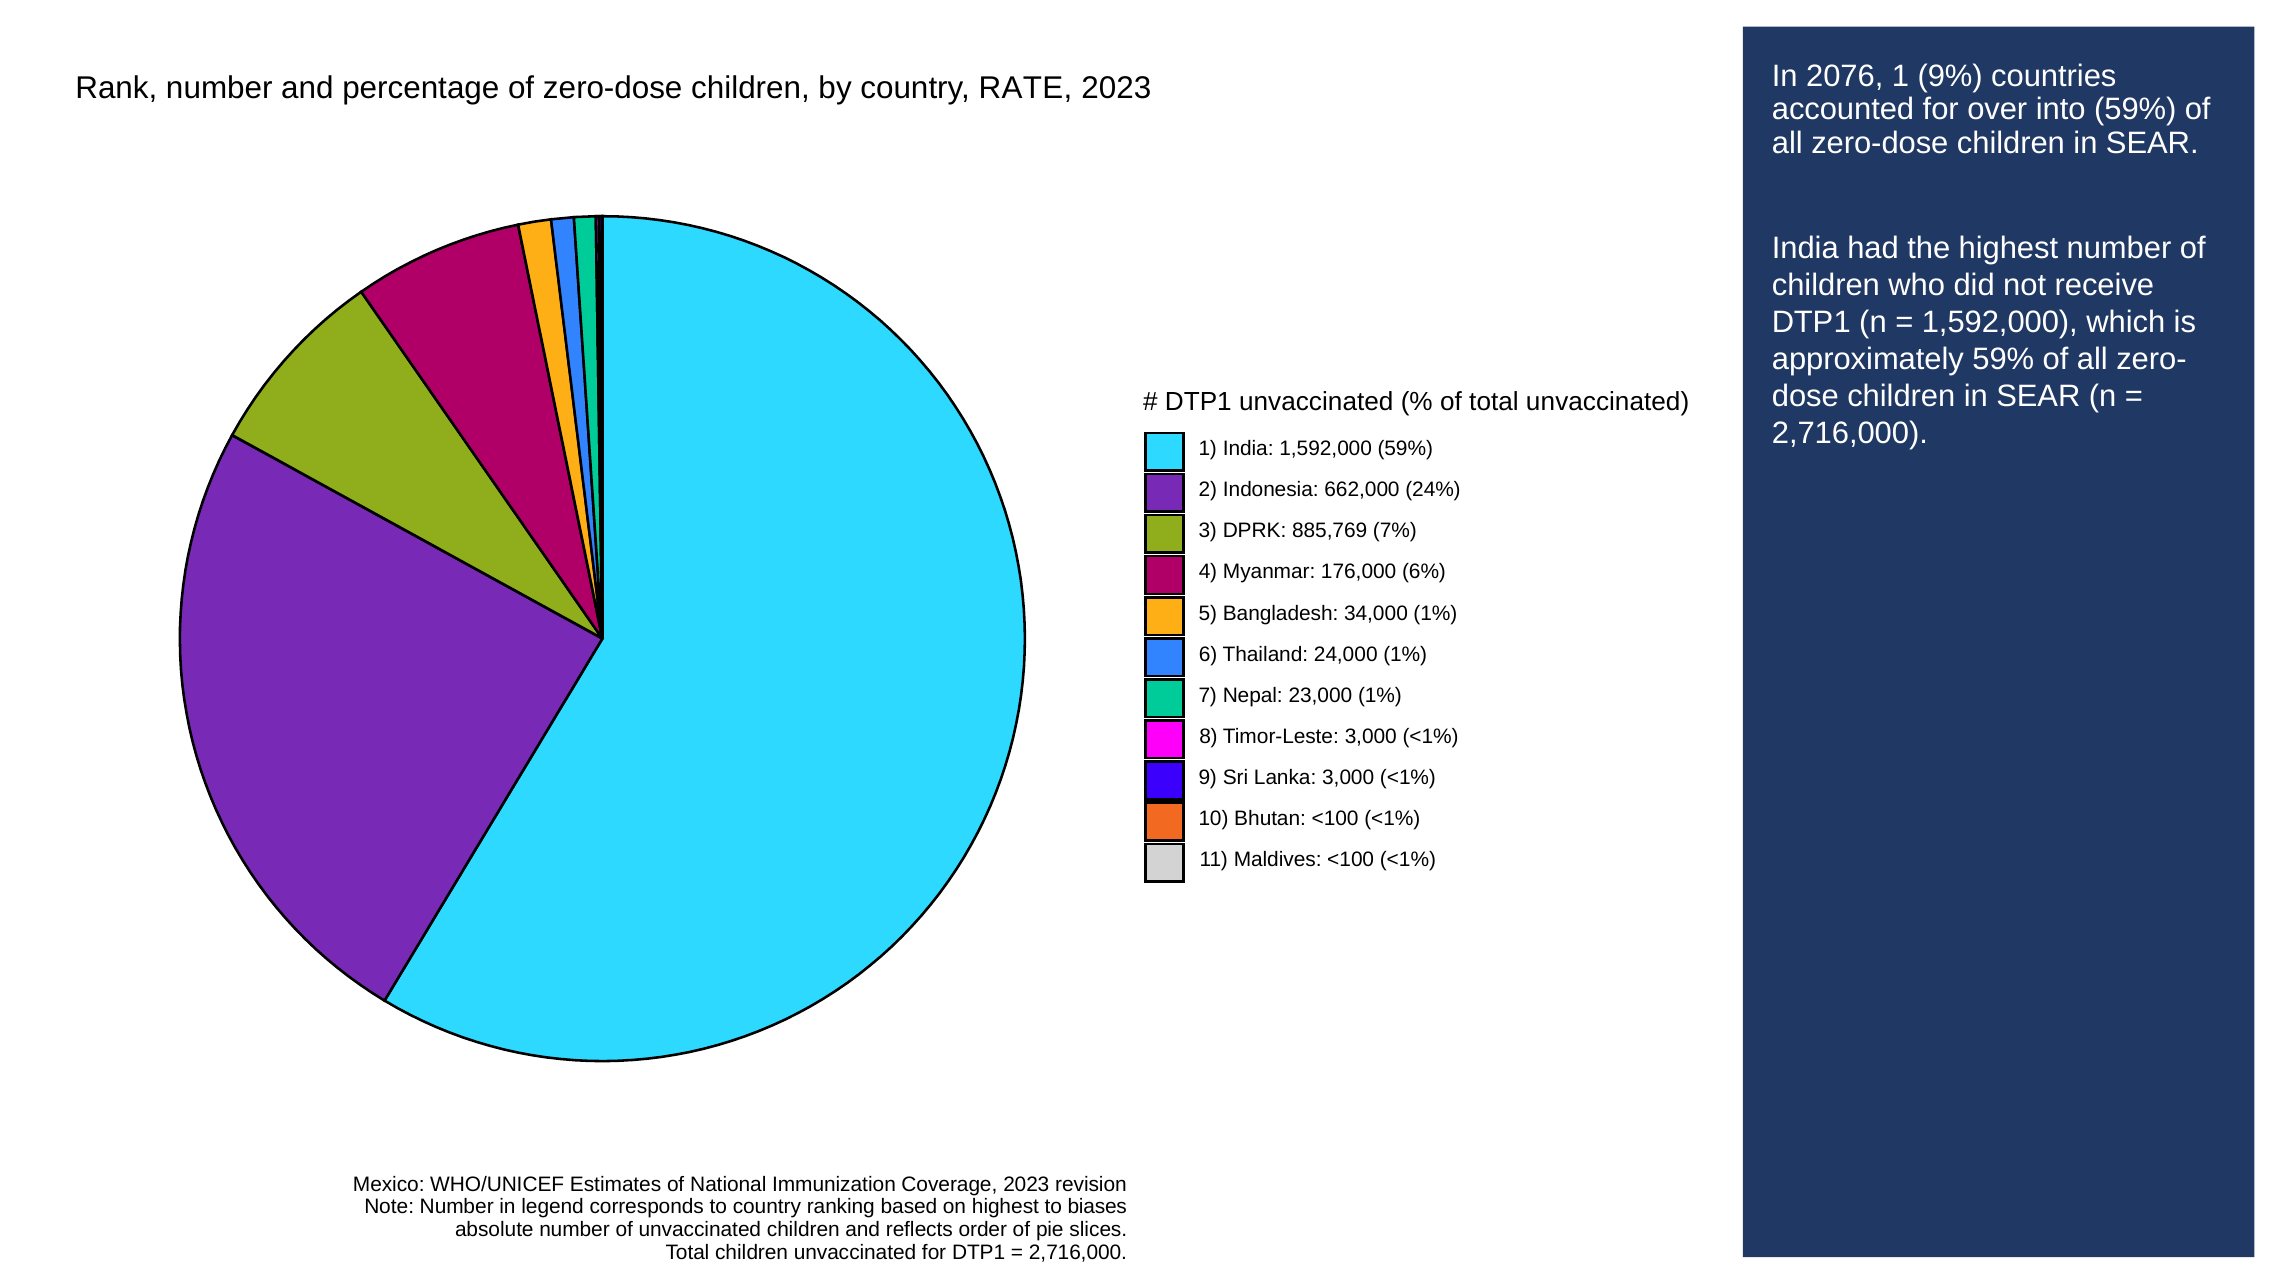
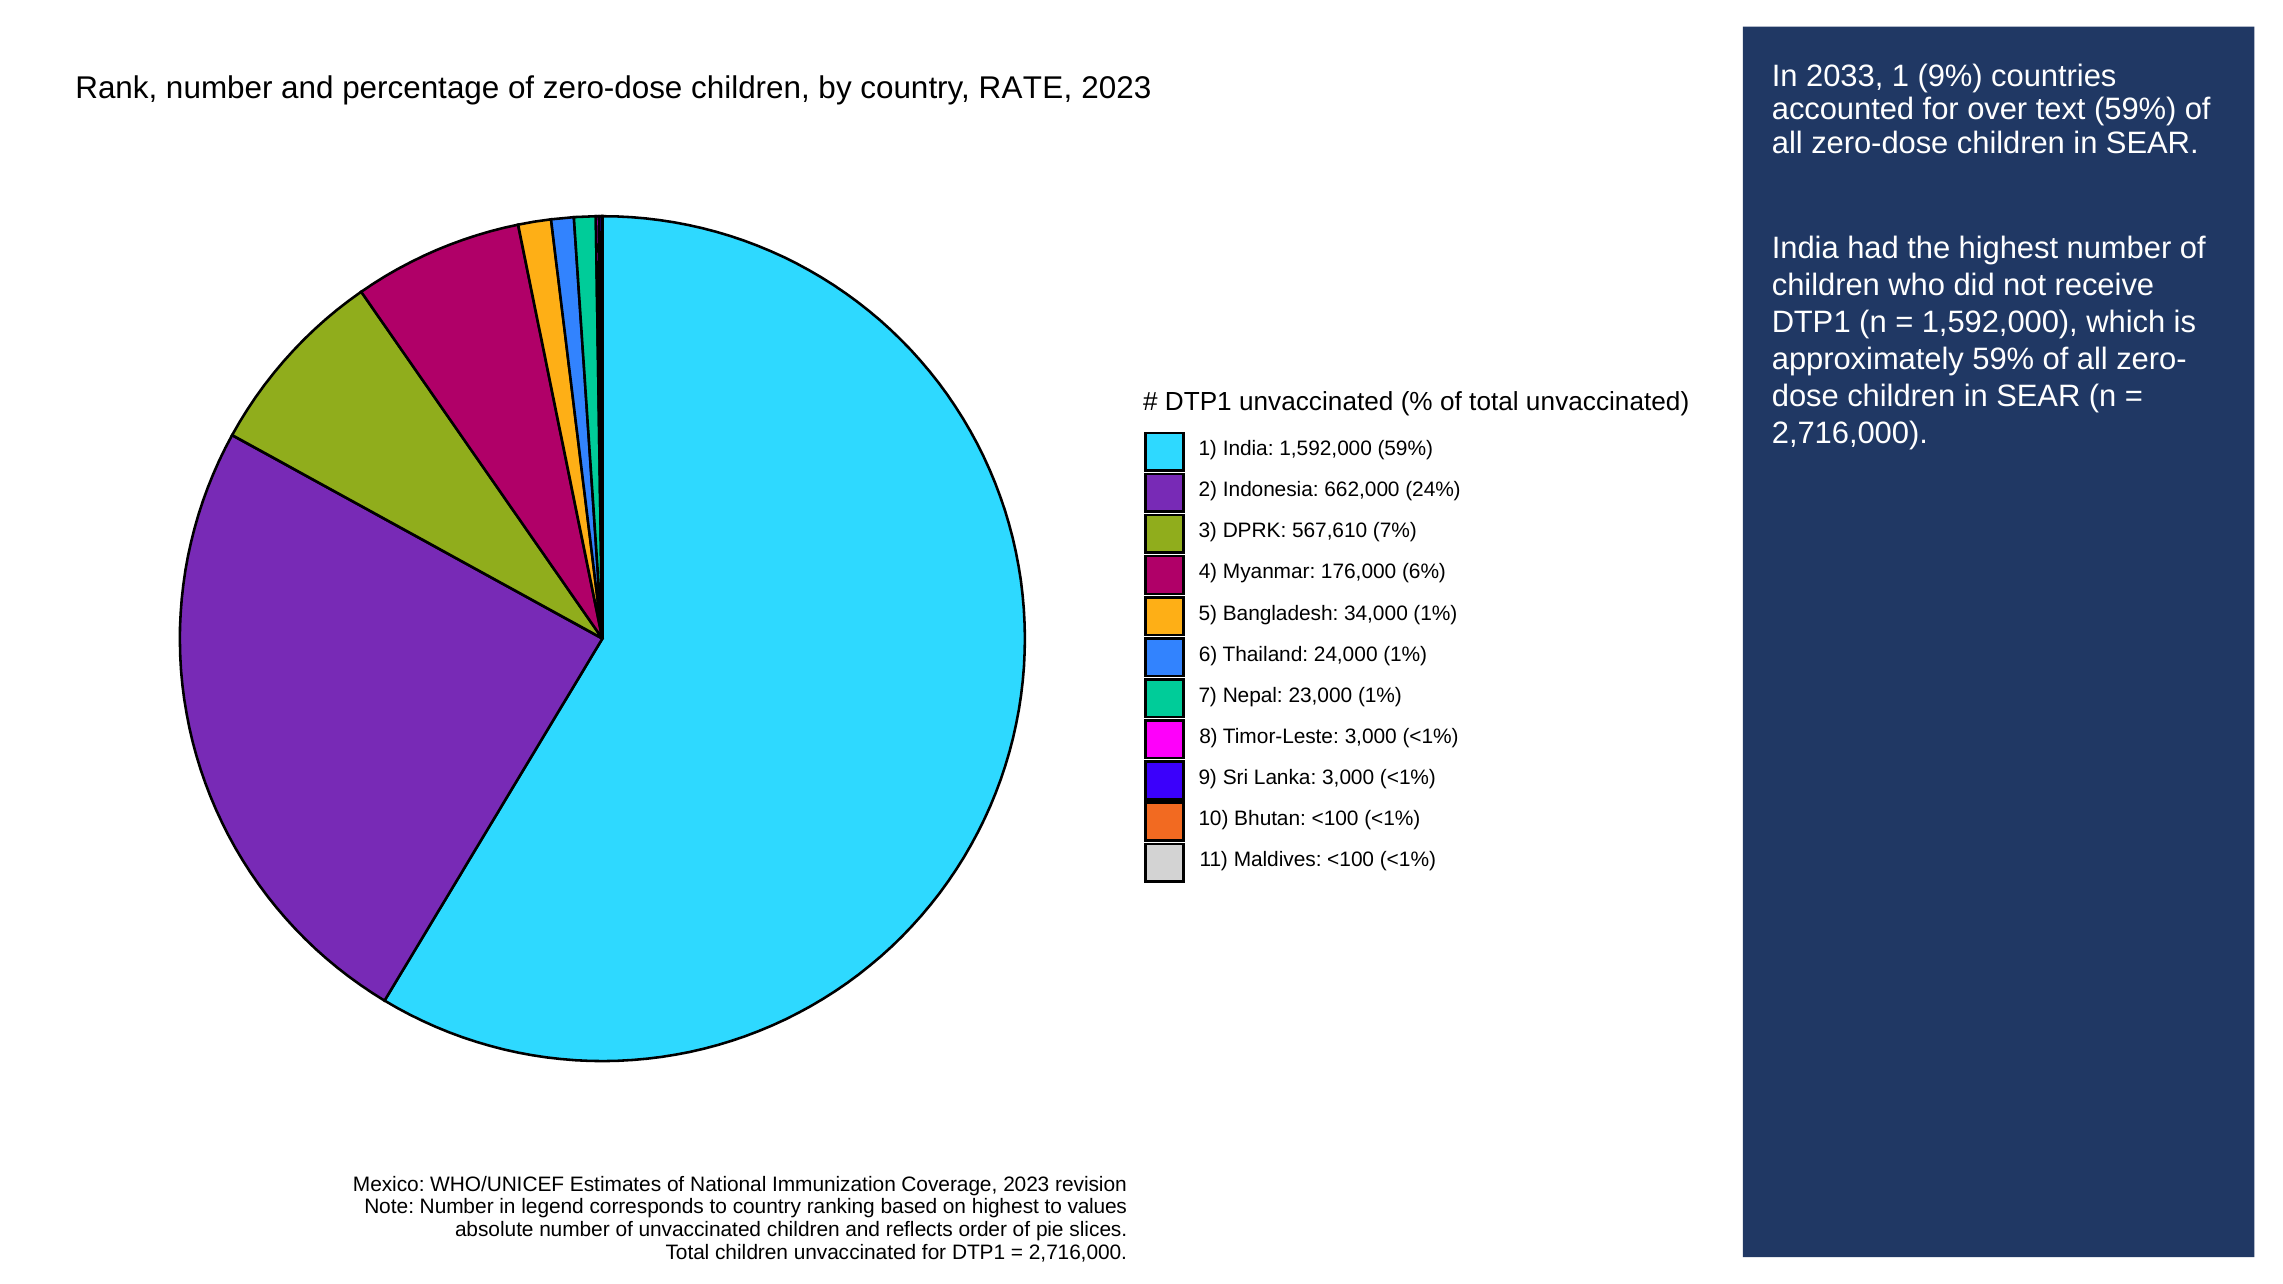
2076: 2076 -> 2033 (1845, 76)
into: into -> text (2061, 110)
885,769: 885,769 -> 567,610 (1330, 531)
biases: biases -> values (1097, 1207)
